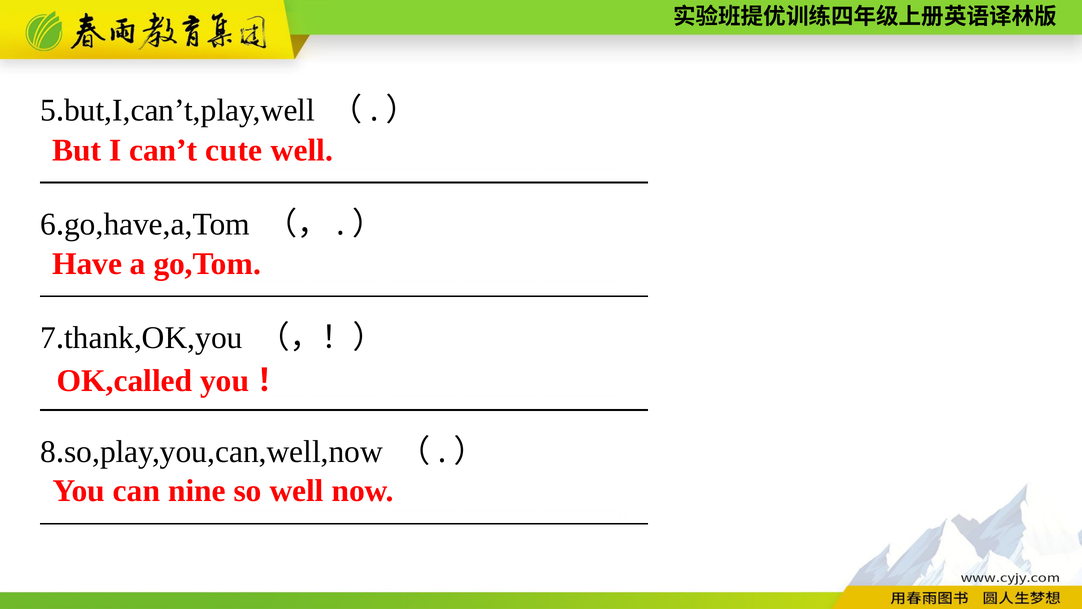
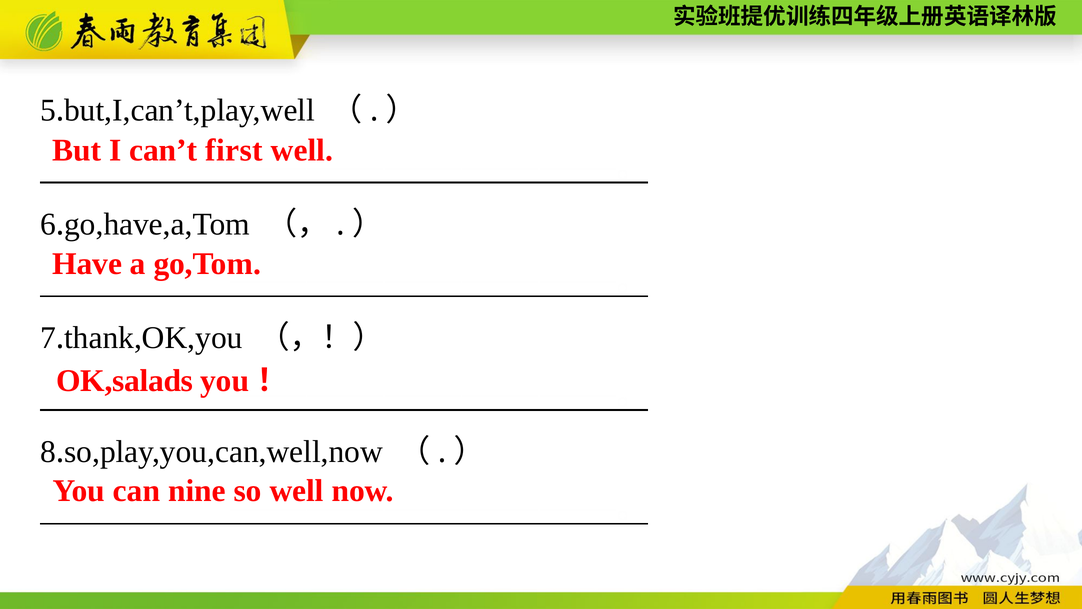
cute: cute -> first (234, 150)
OK,called: OK,called -> OK,salads (125, 381)
